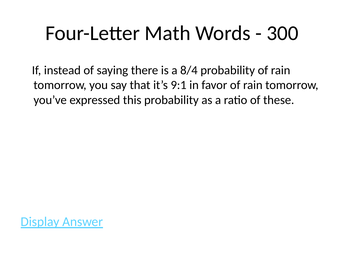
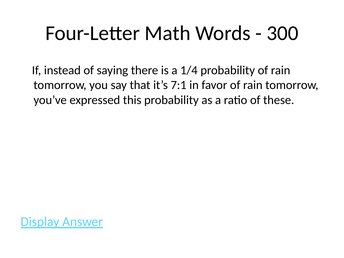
8/4: 8/4 -> 1/4 (189, 70)
9:1: 9:1 -> 7:1 (179, 85)
